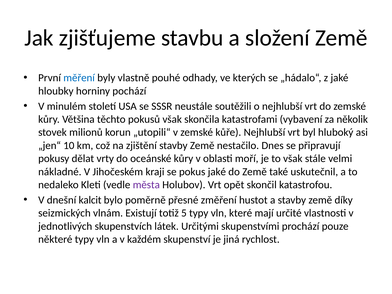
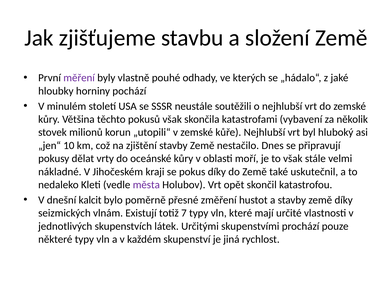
měření colour: blue -> purple (79, 78)
pokus jaké: jaké -> díky (217, 172)
5: 5 -> 7 (184, 213)
